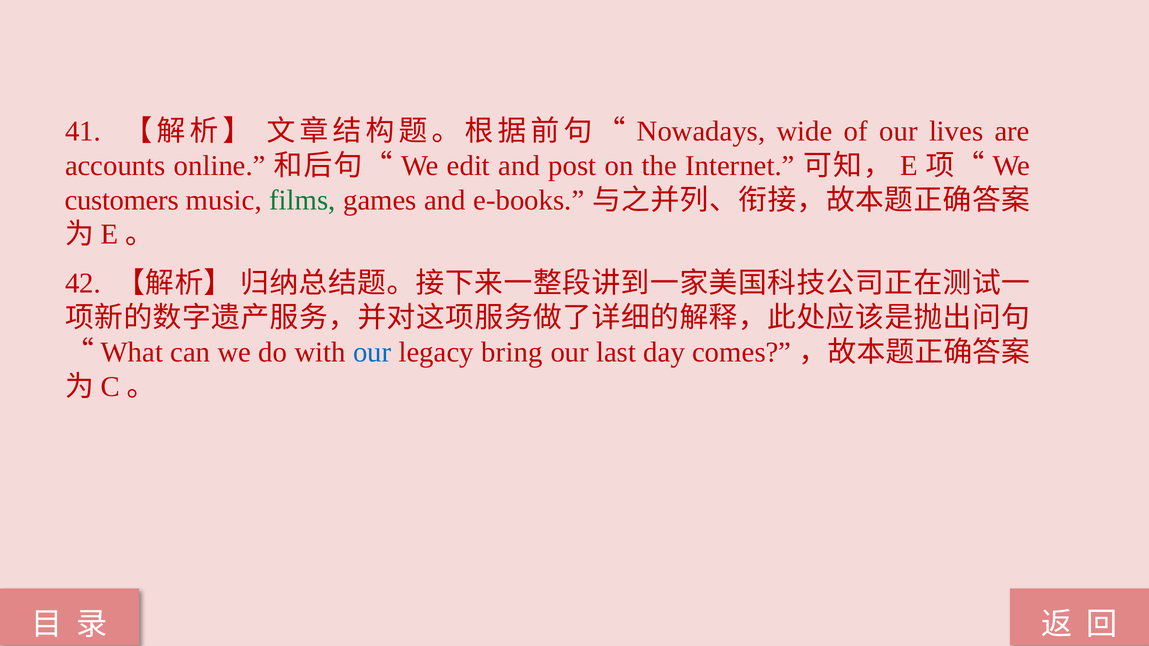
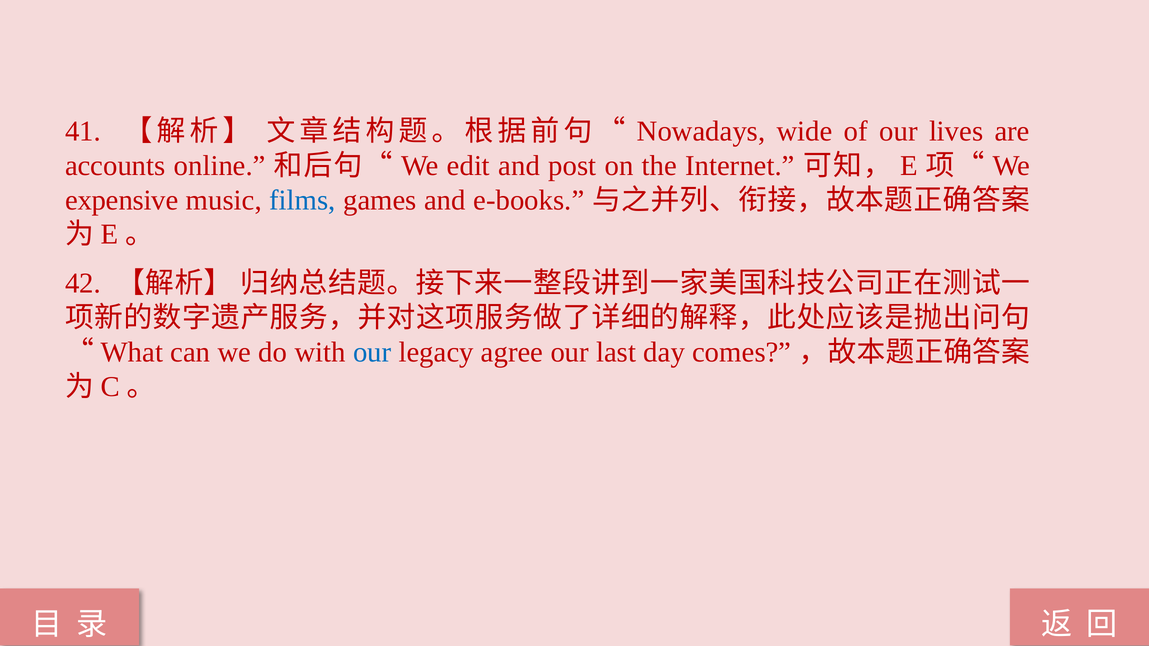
customers: customers -> expensive (122, 200)
films colour: green -> blue (302, 200)
bring: bring -> agree (512, 352)
